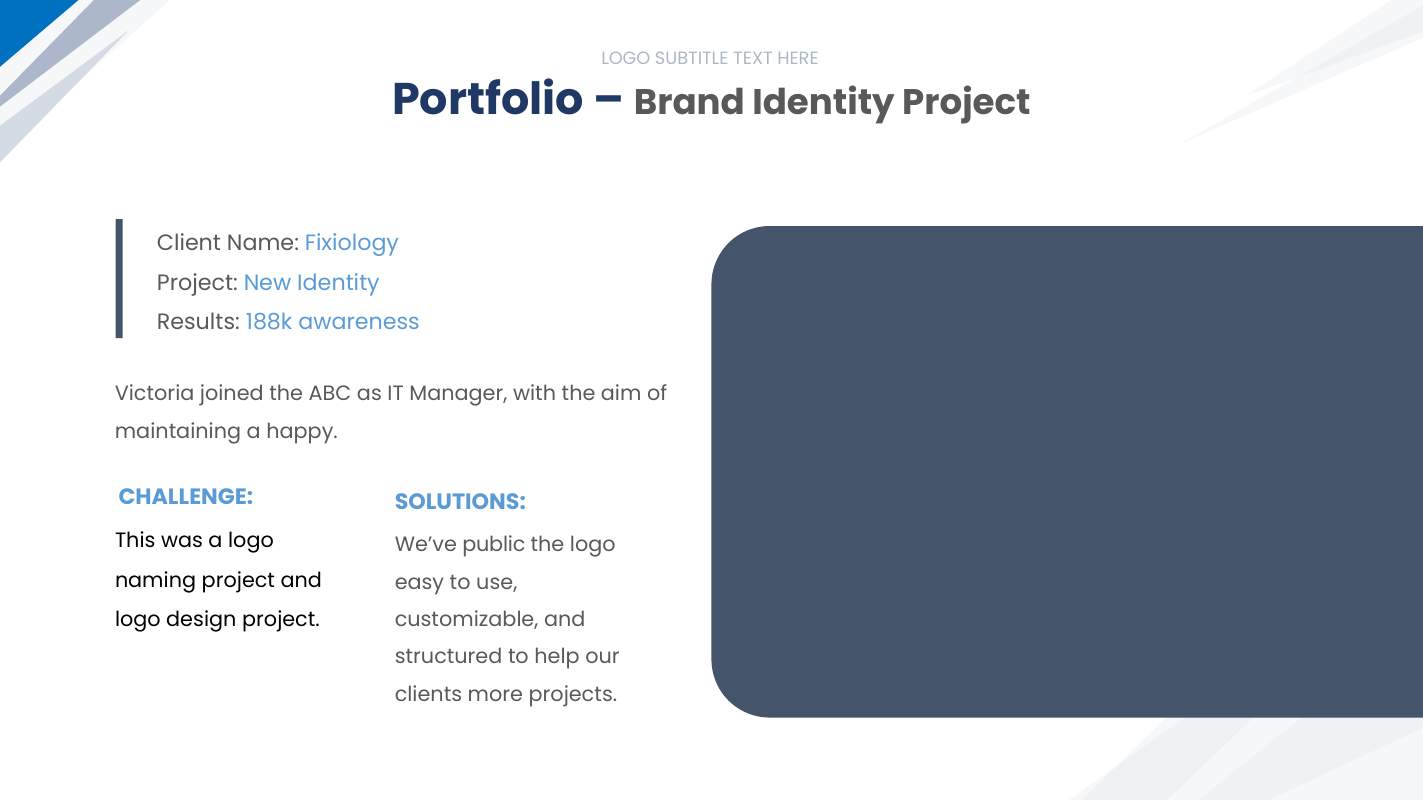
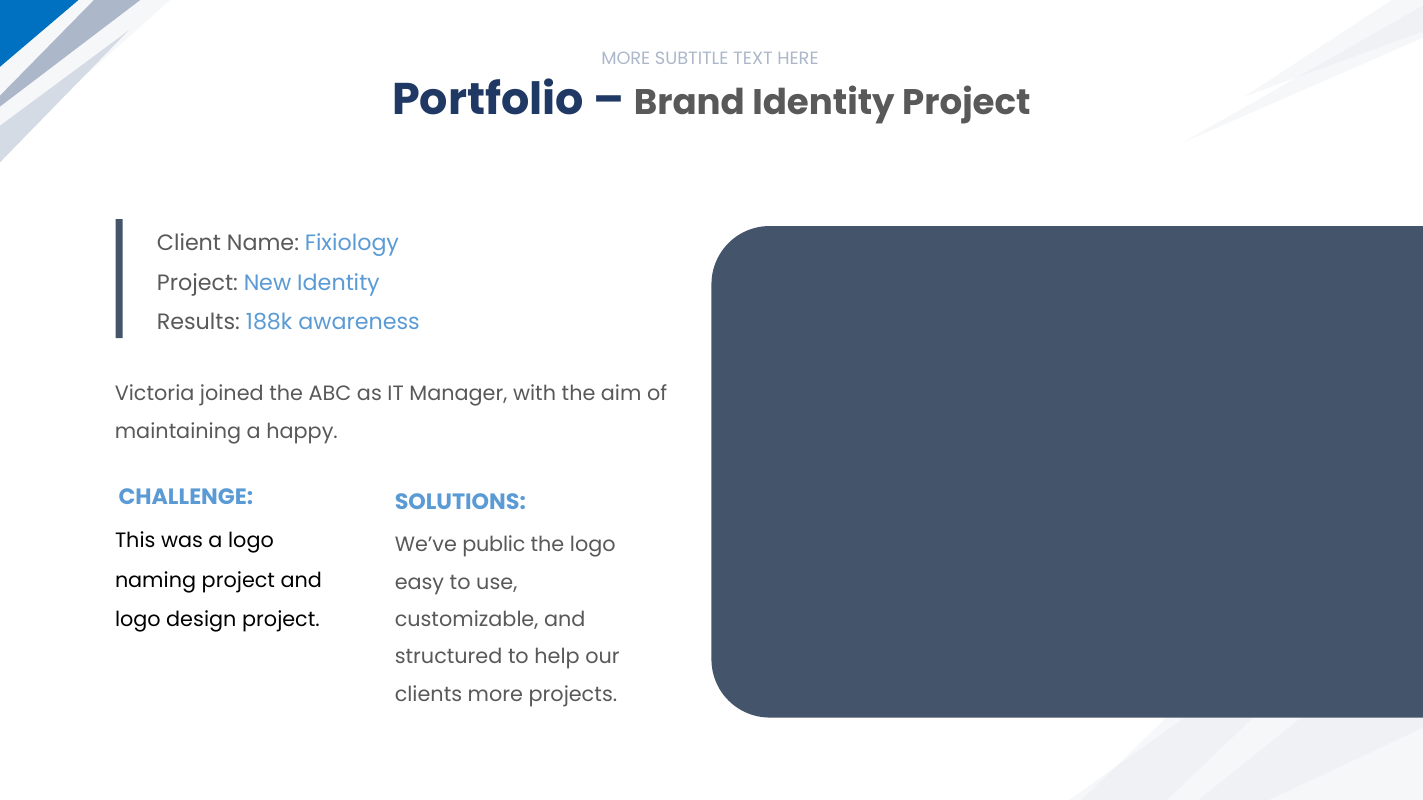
LOGO: LOGO -> MORE (626, 58)
